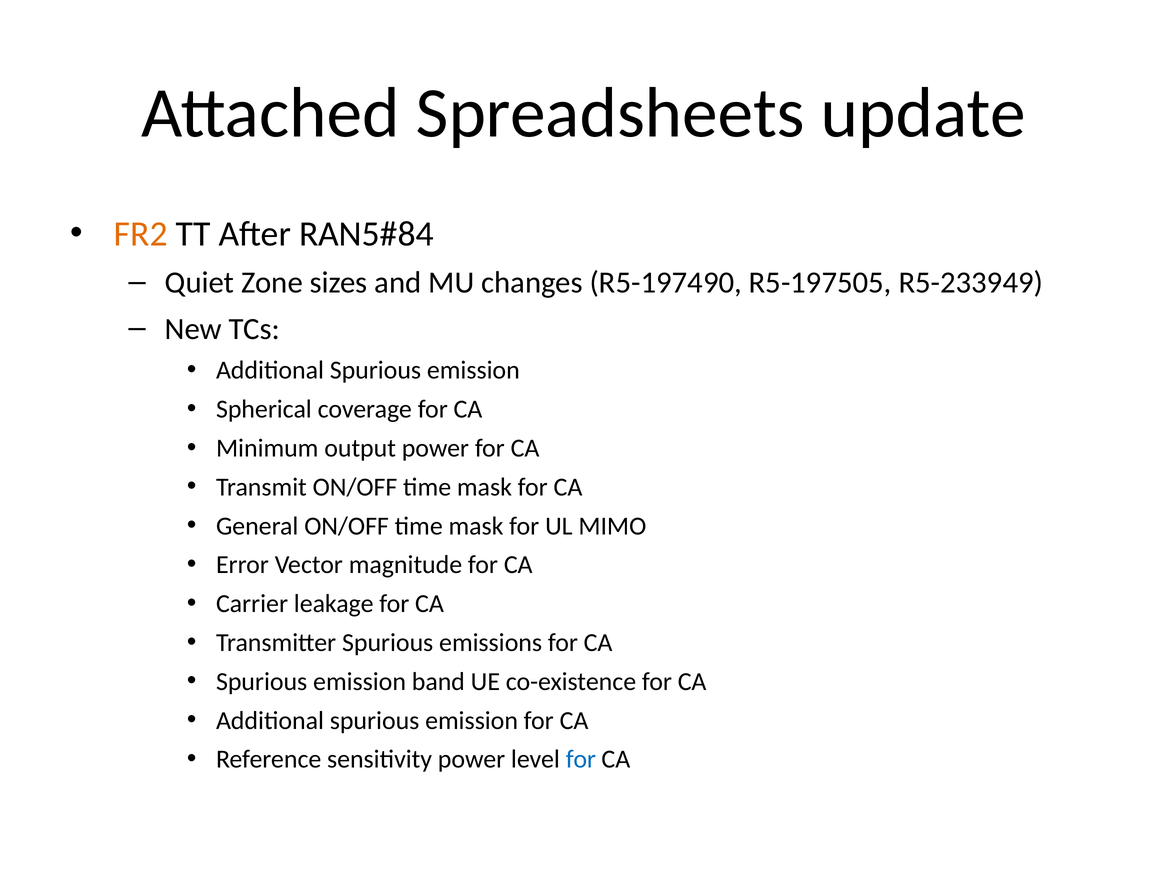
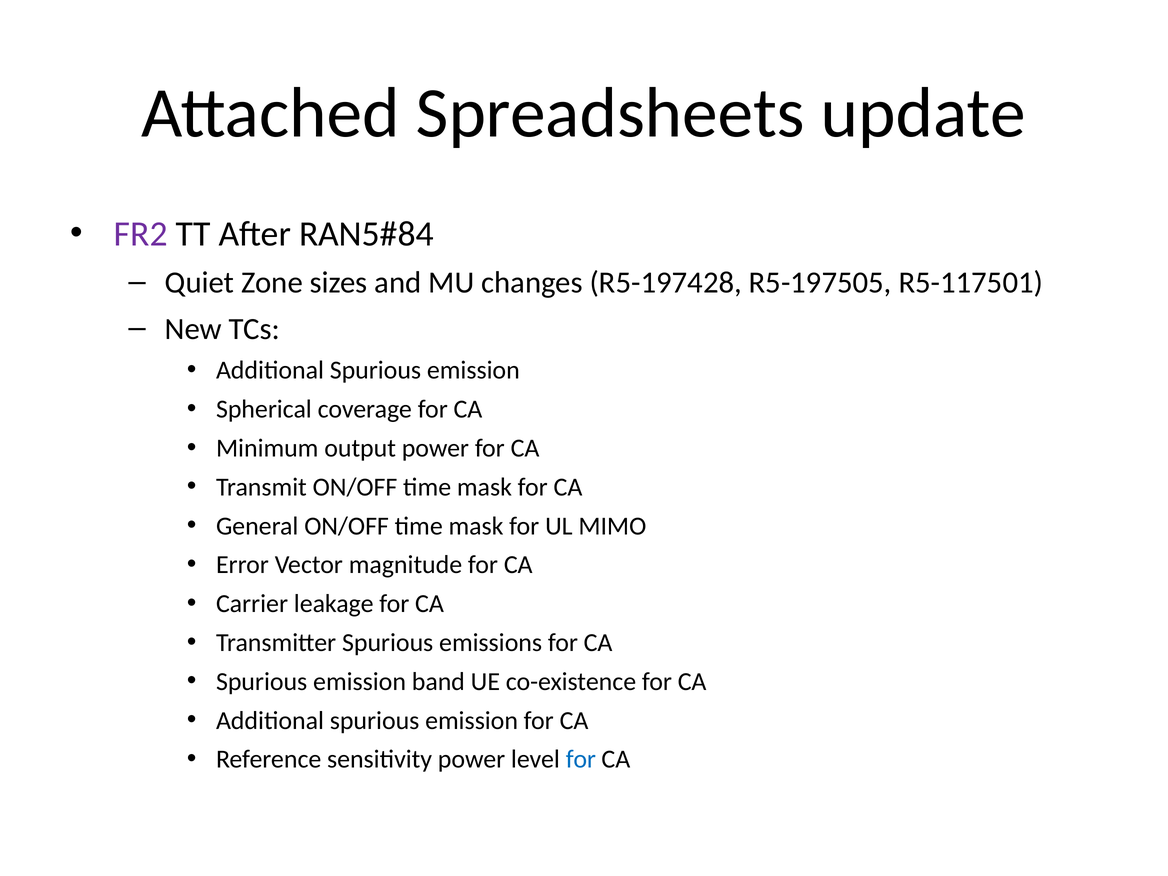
FR2 colour: orange -> purple (141, 234)
R5-197490: R5-197490 -> R5-197428 (666, 283)
R5-233949: R5-233949 -> R5-117501 (971, 283)
